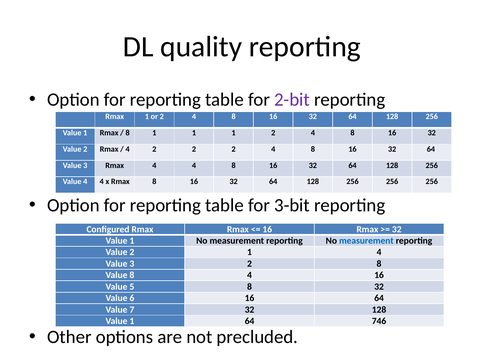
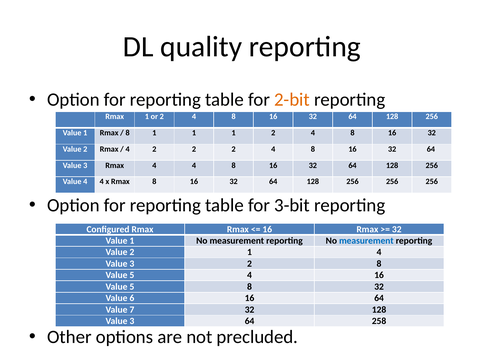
2-bit colour: purple -> orange (292, 100)
8: 8 -> 5 (132, 275)
1: 1 -> 3 (132, 321)
746: 746 -> 258 (379, 321)
